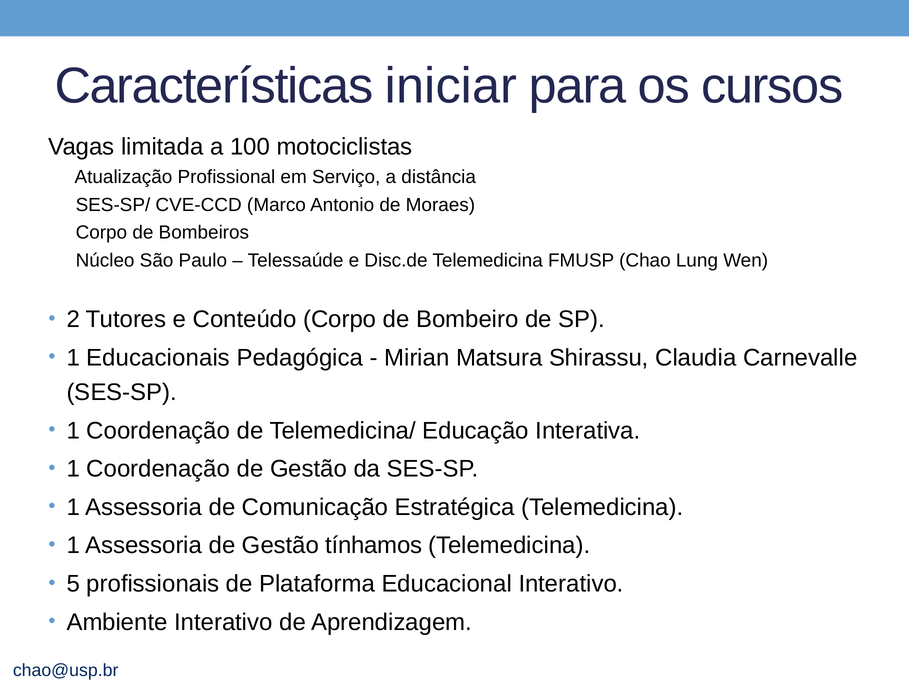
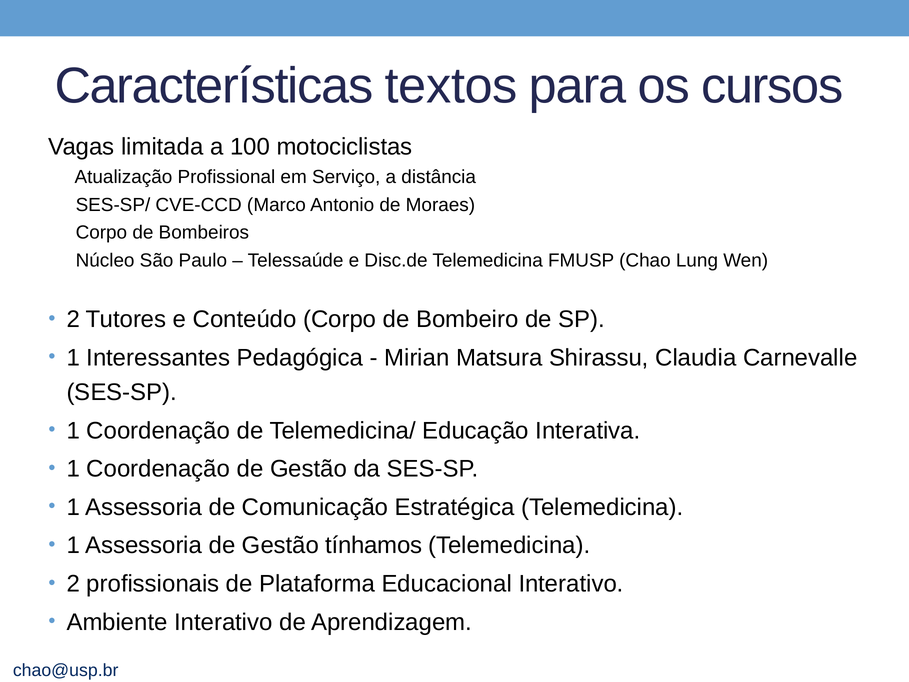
iniciar: iniciar -> textos (451, 86)
Educacionais: Educacionais -> Interessantes (158, 358)
5: 5 -> 2 (73, 584)
